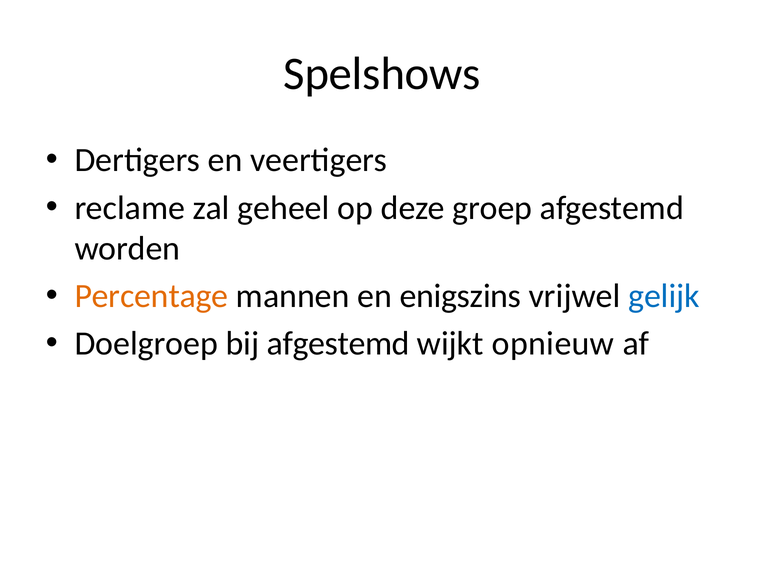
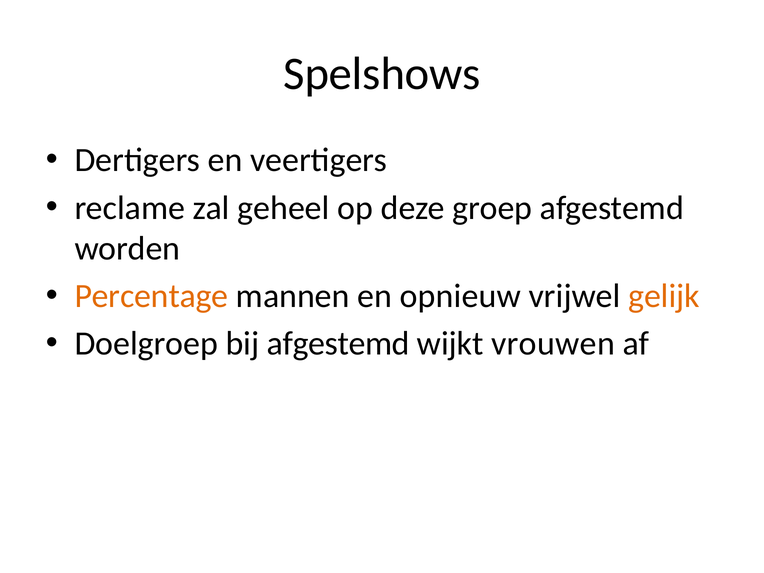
enigszins: enigszins -> opnieuw (460, 296)
gelijk colour: blue -> orange (664, 296)
opnieuw: opnieuw -> vrouwen (553, 344)
